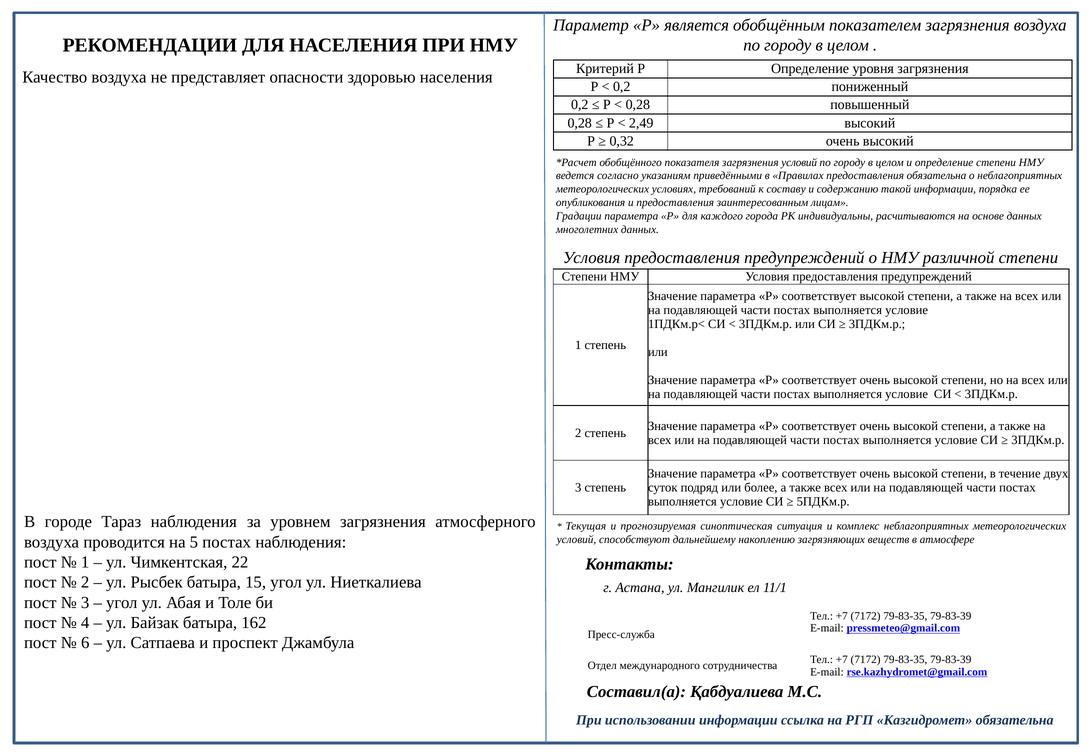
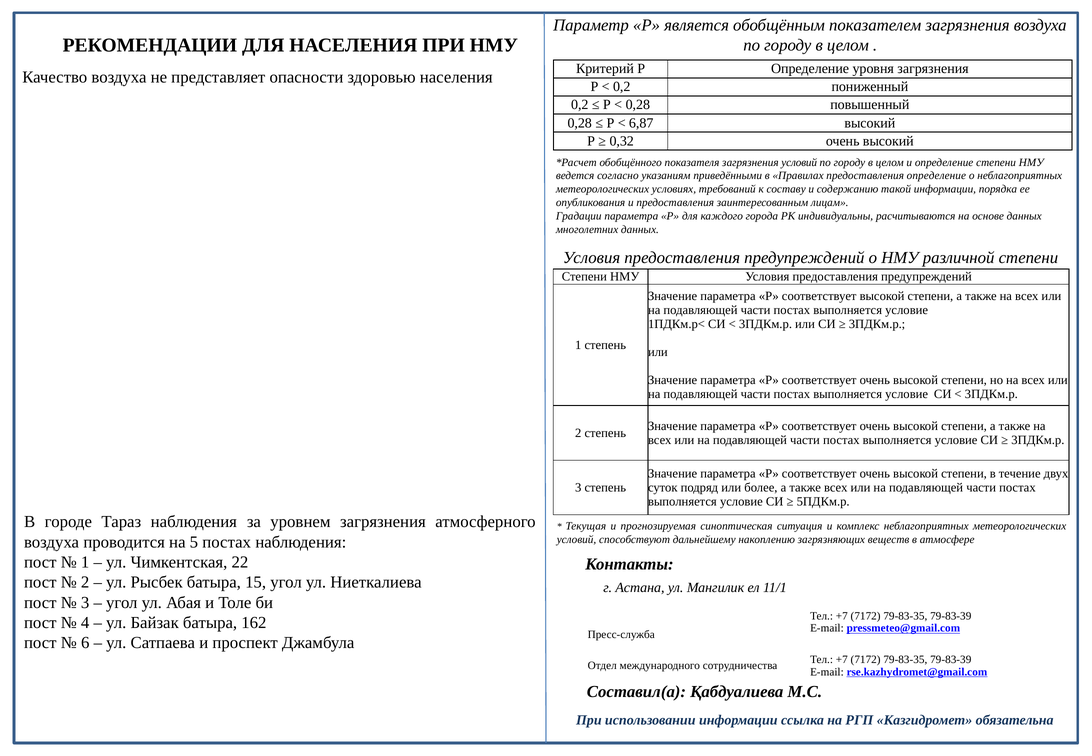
2,49: 2,49 -> 6,87 (641, 123)
предоставления обязательна: обязательна -> определение (936, 176)
